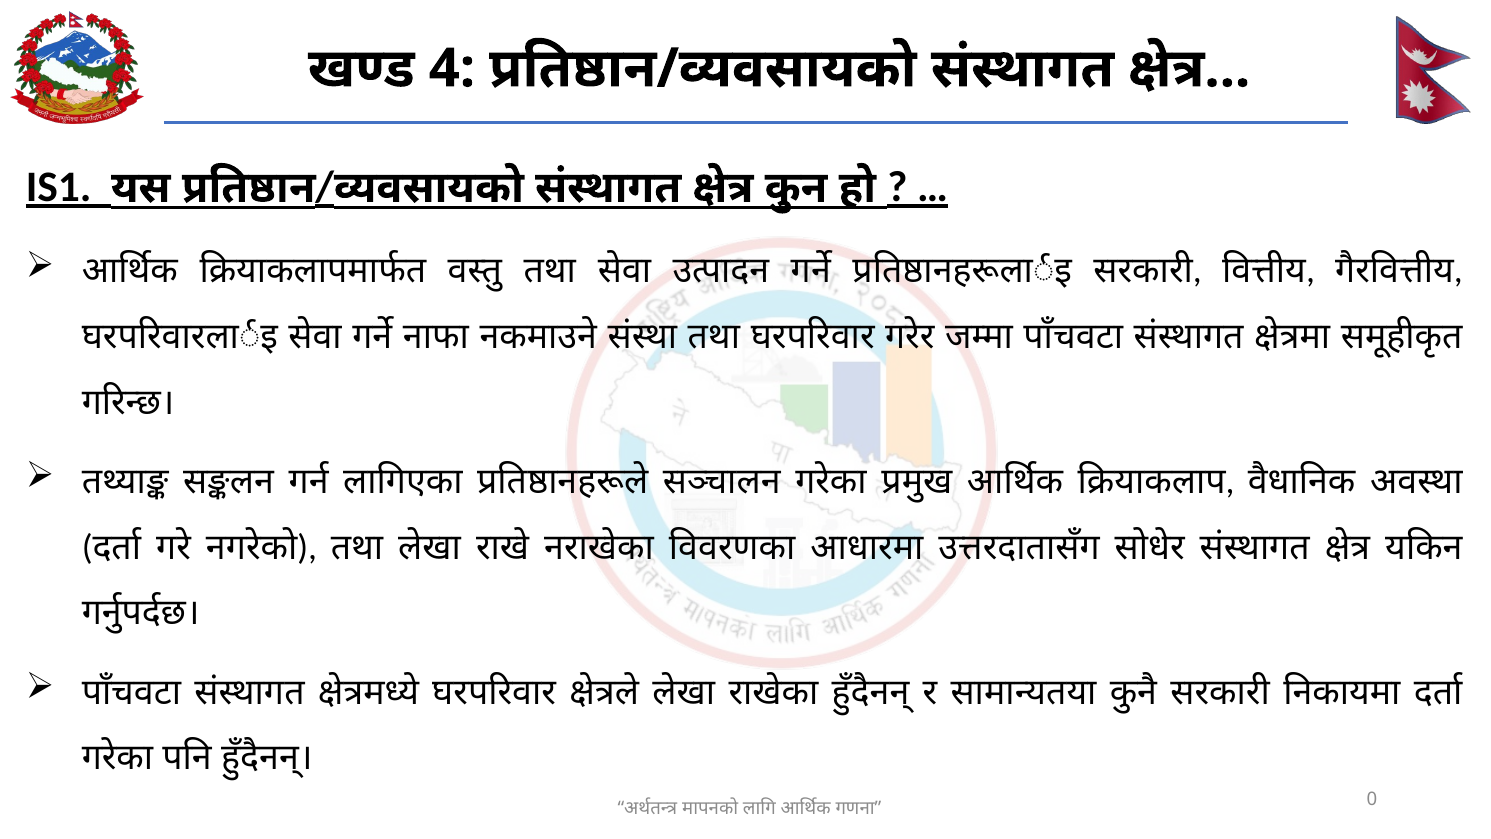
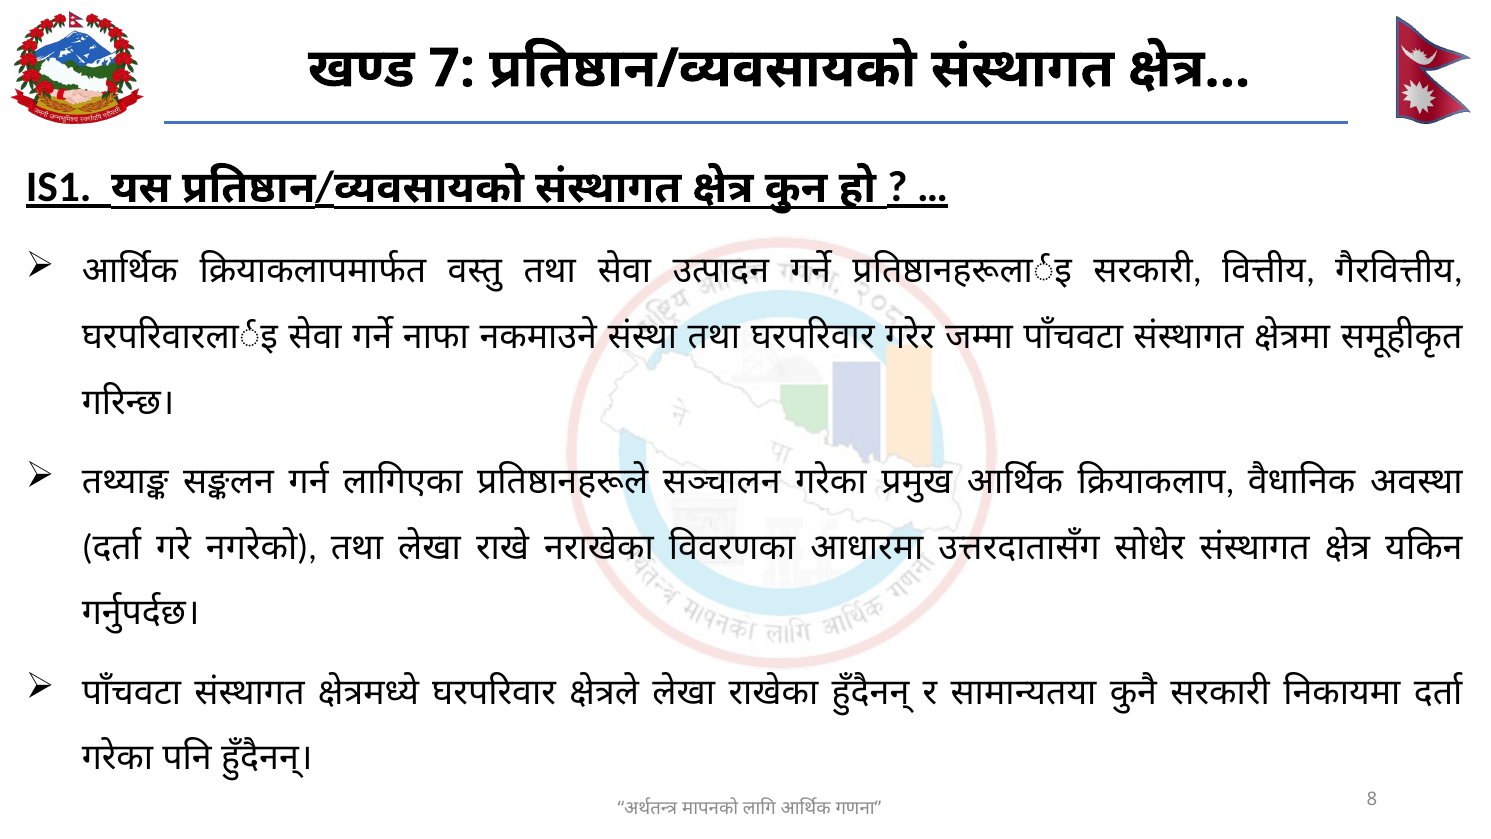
4: 4 -> 7 (452, 69)
0: 0 -> 8 (1372, 799)
